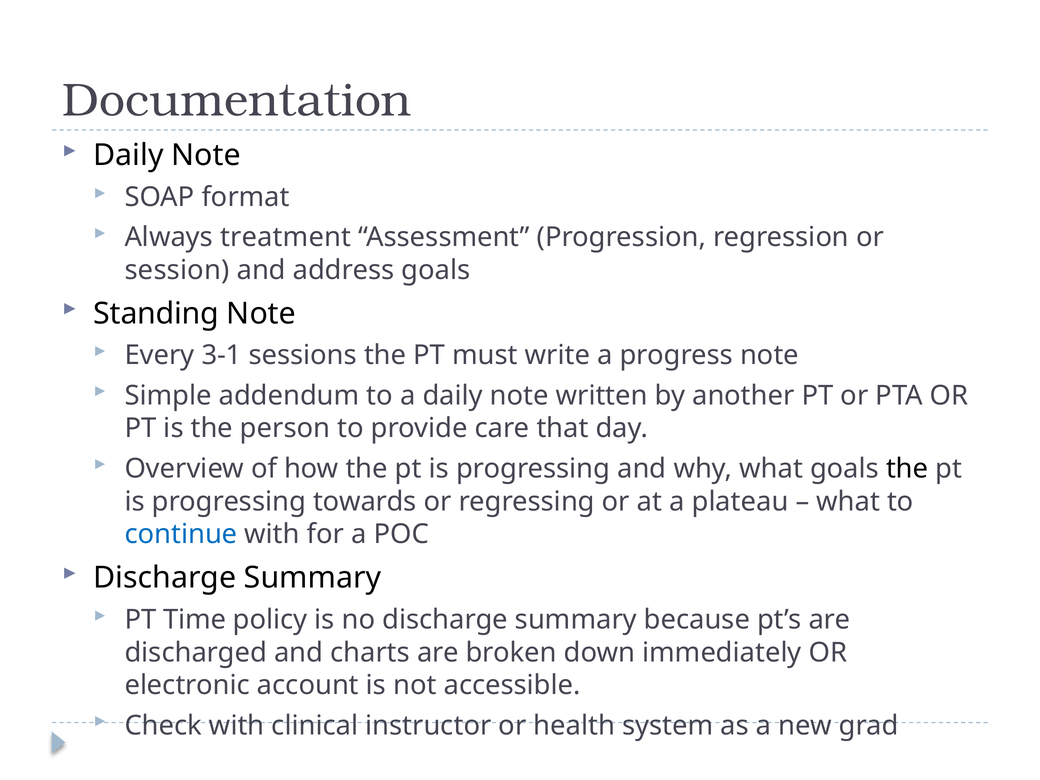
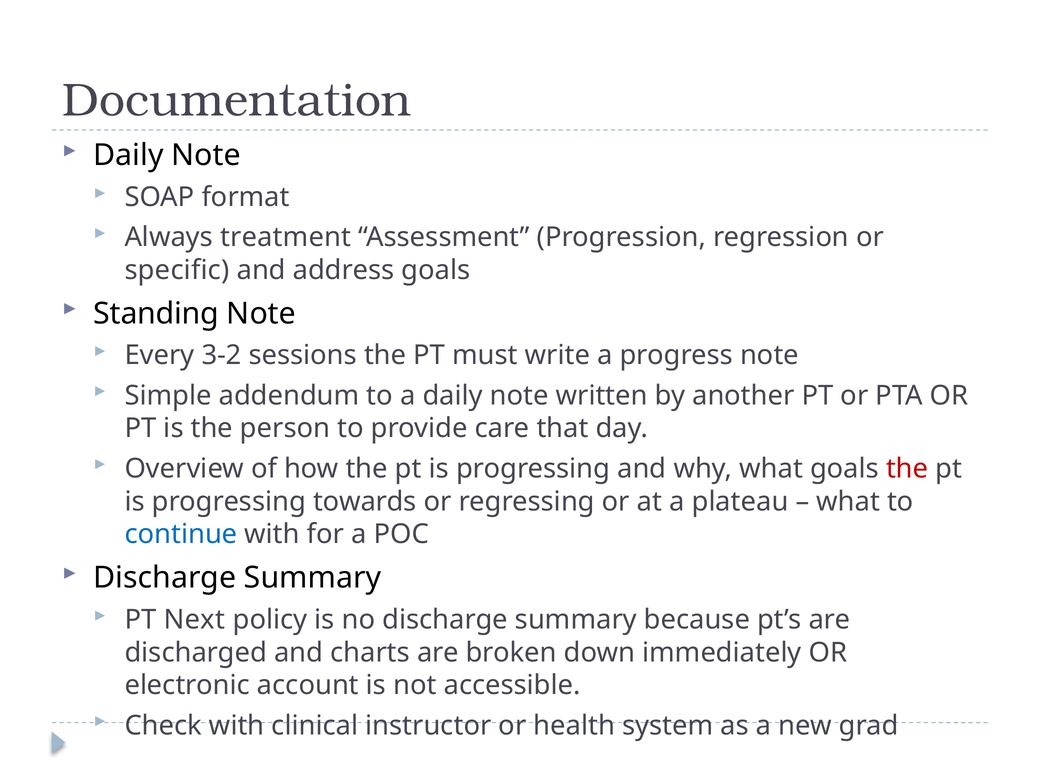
session: session -> specific (177, 270)
3-1: 3-1 -> 3-2 (222, 355)
the colour: black -> red (907, 469)
Time: Time -> Next (194, 620)
